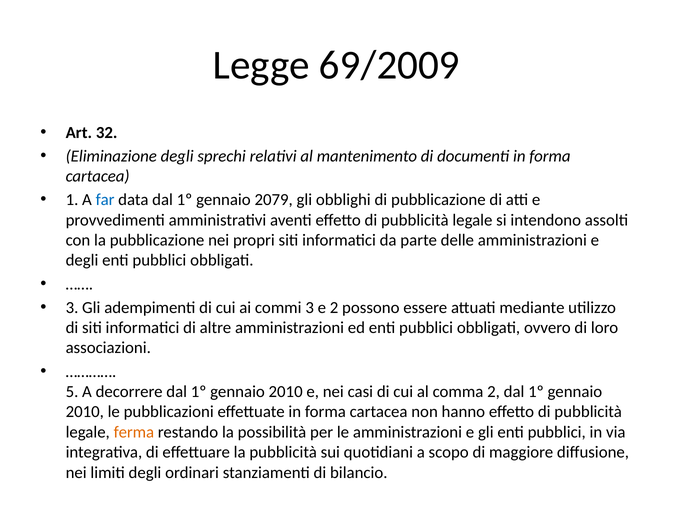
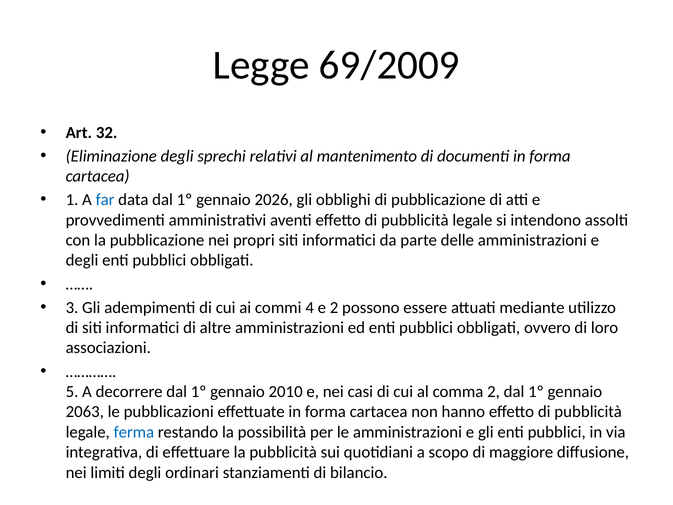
2079: 2079 -> 2026 (274, 200)
commi 3: 3 -> 4 (310, 307)
2010: 2010 -> 2063 (85, 412)
ferma colour: orange -> blue (134, 432)
